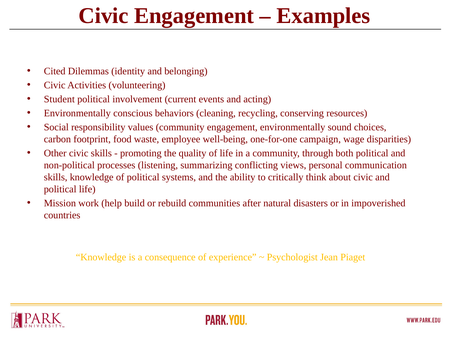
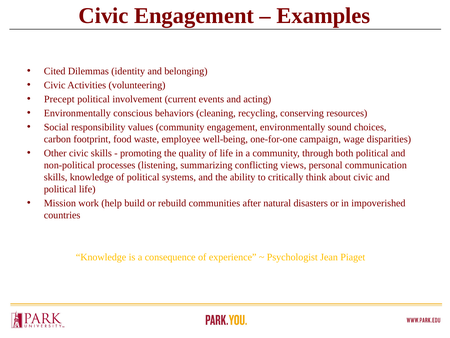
Student: Student -> Precept (59, 99)
